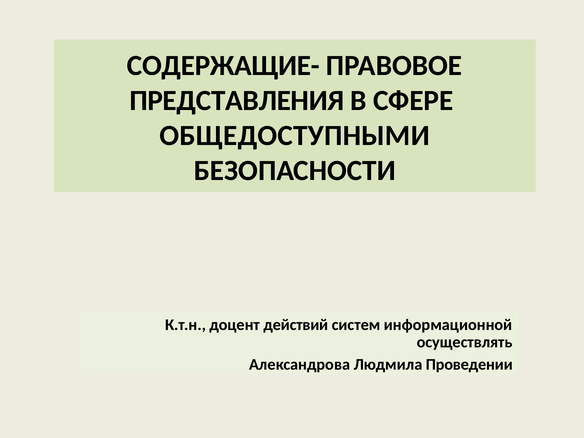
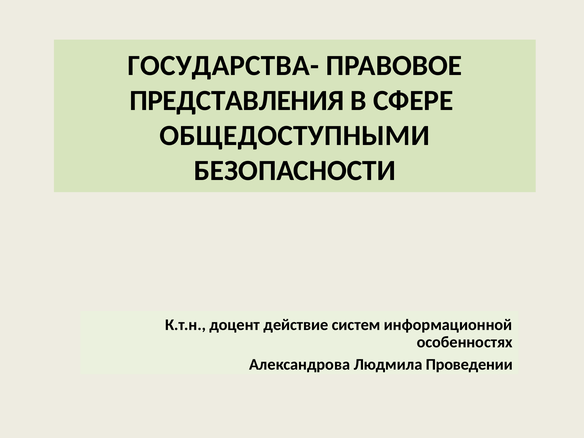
СОДЕРЖАЩИЕ-: СОДЕРЖАЩИЕ- -> ГОСУДАРСТВА- (223, 65)
действий: действий -> действие (296, 325)
осуществлять: осуществлять -> особенностях (465, 342)
